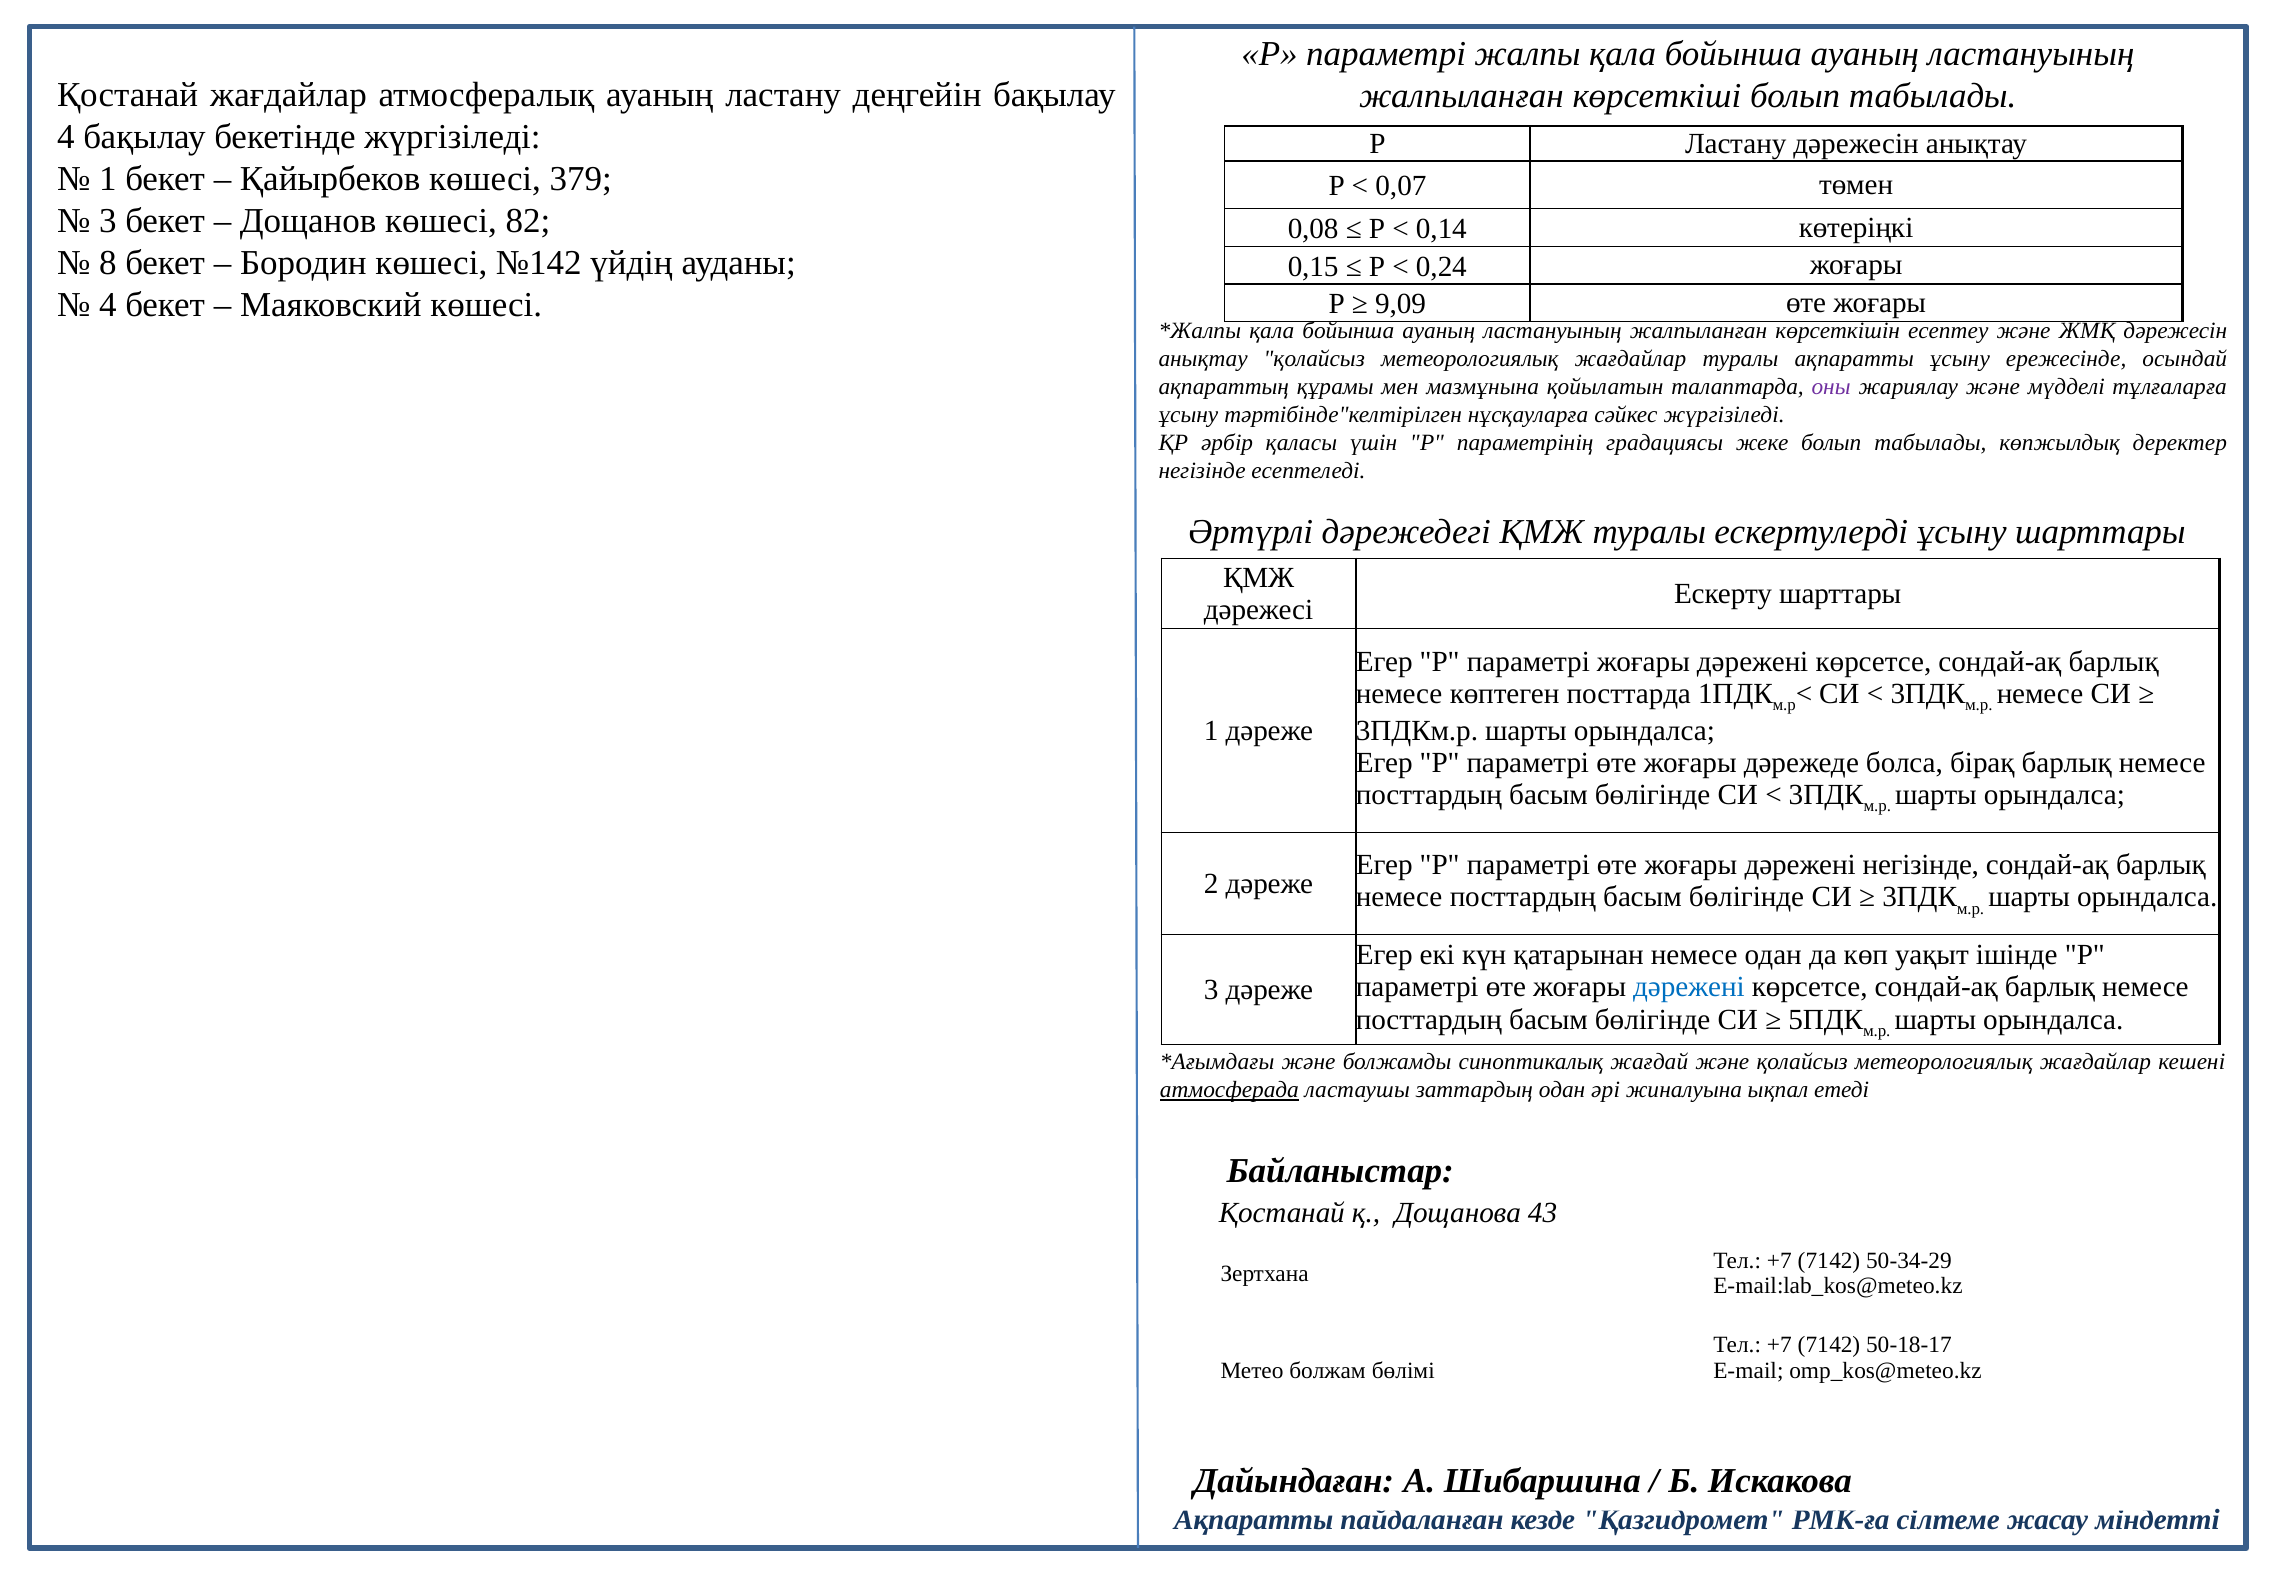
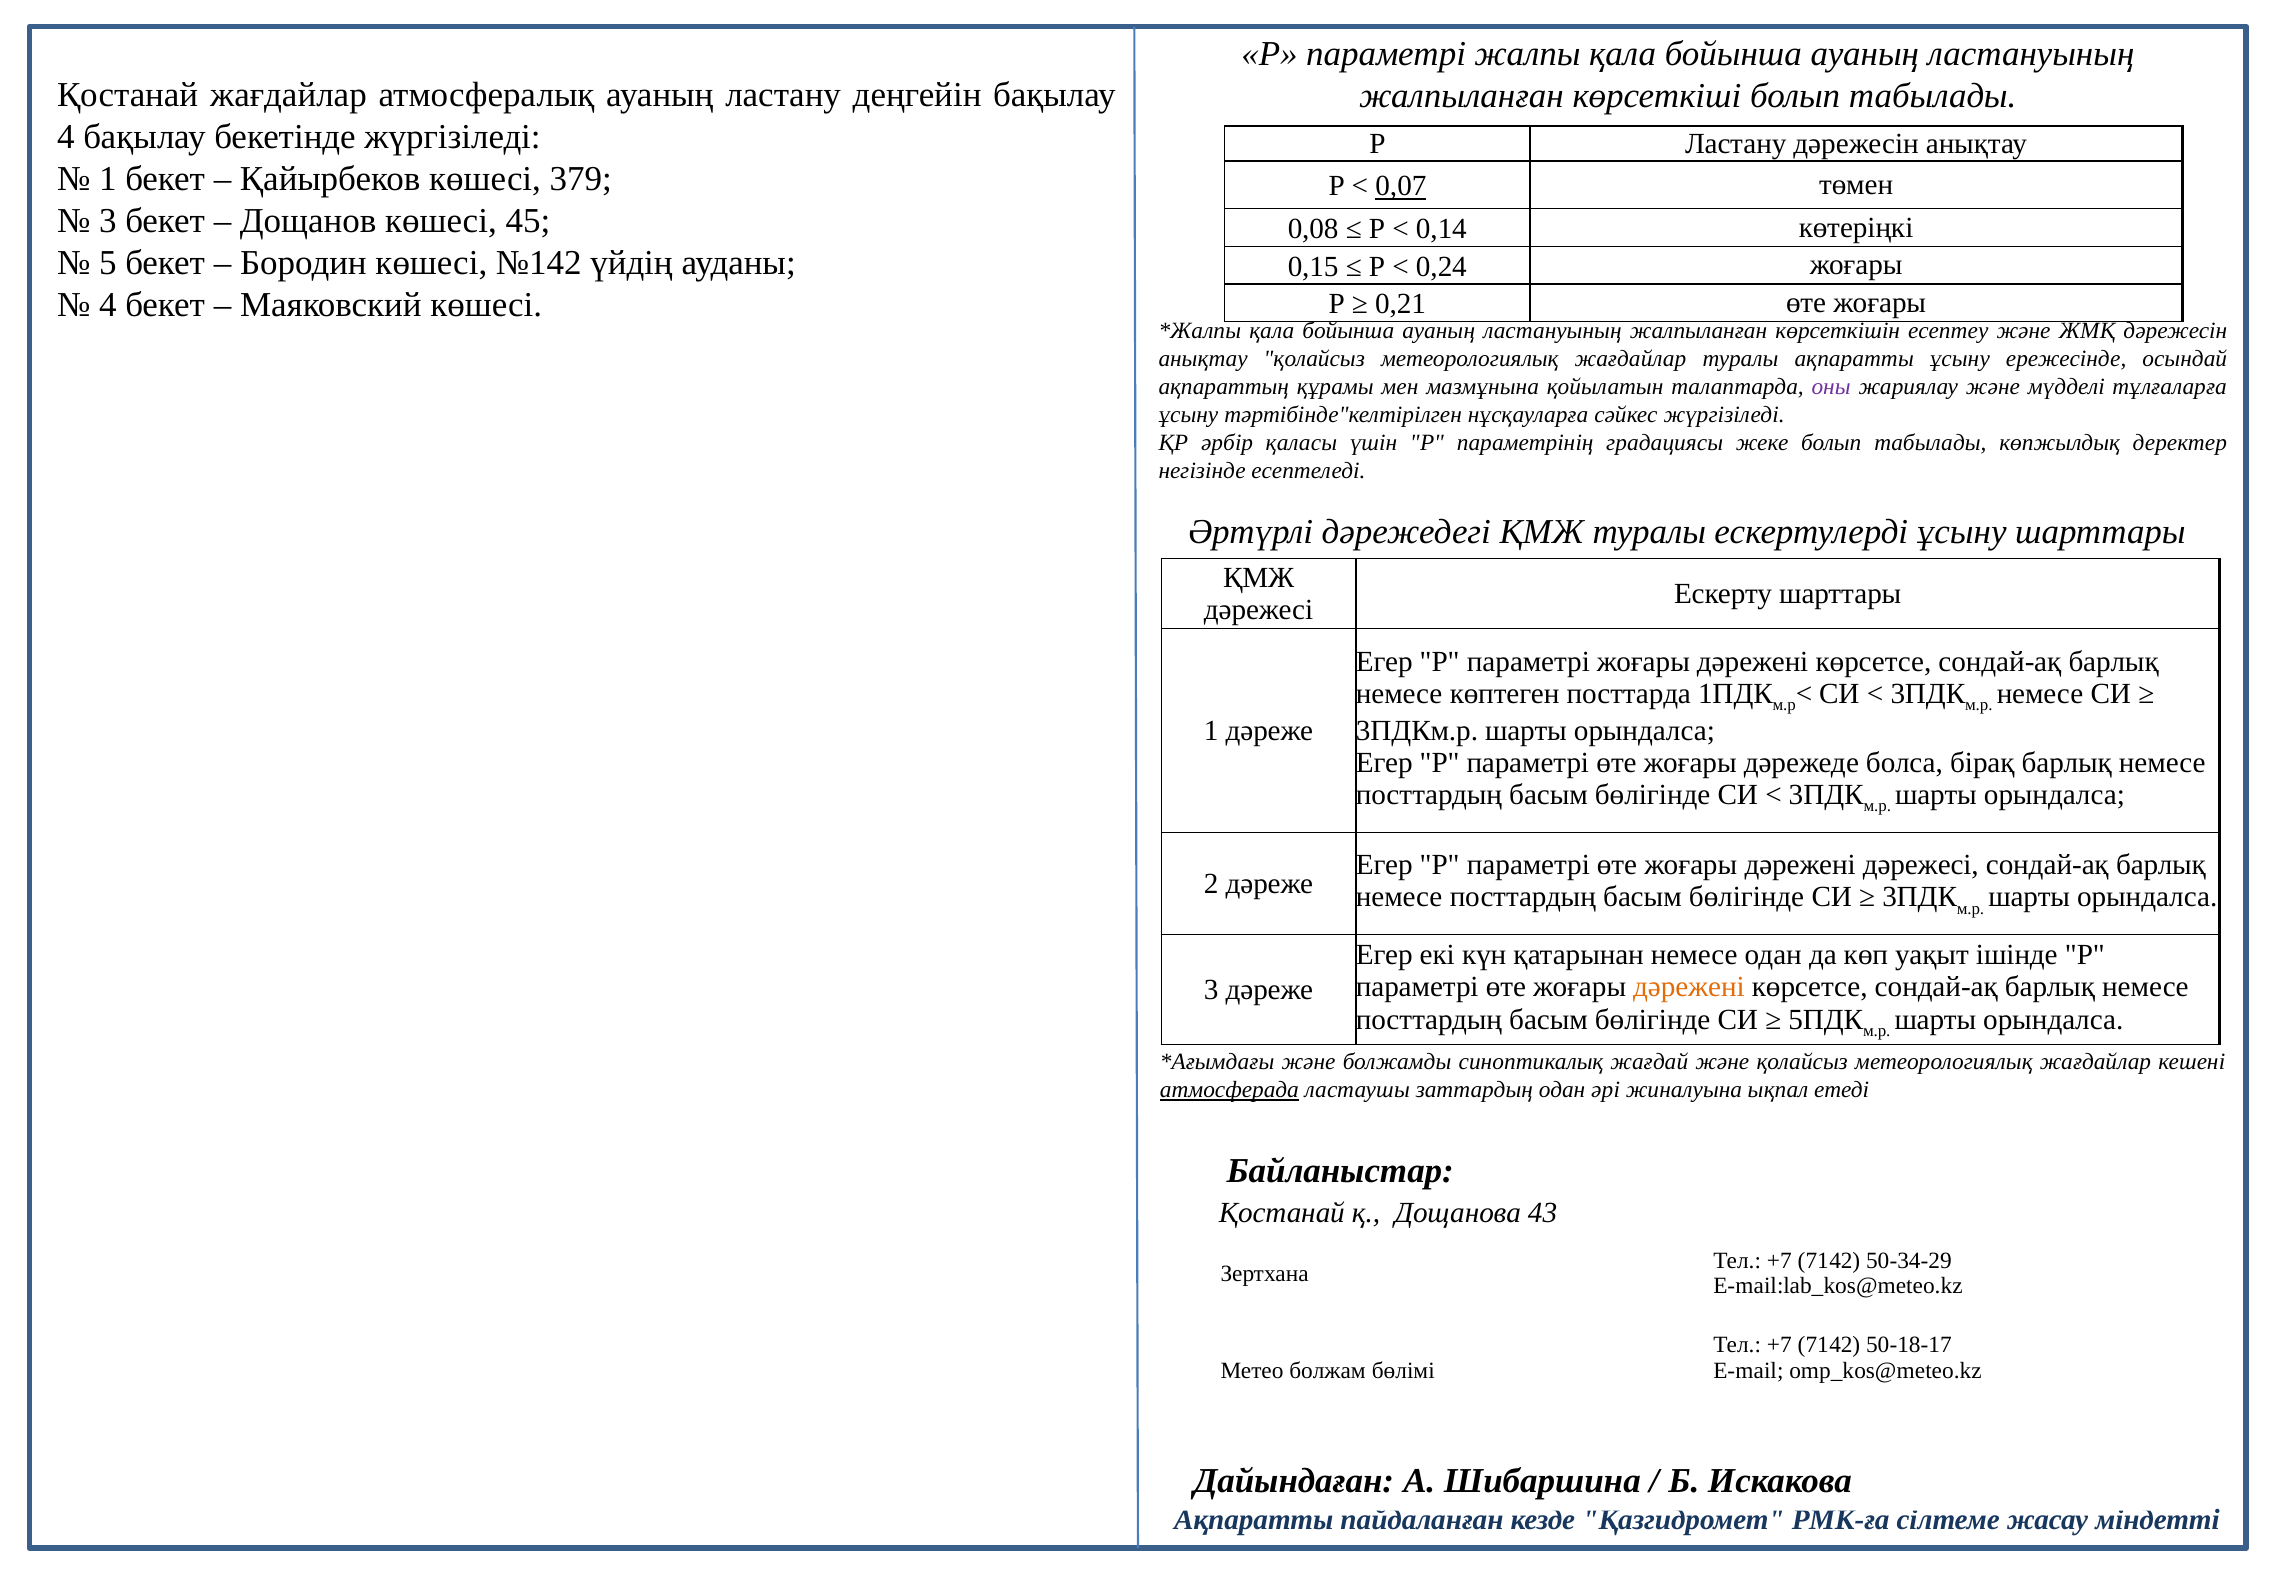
0,07 underline: none -> present (1401, 186)
82: 82 -> 45 (528, 221)
8: 8 -> 5 (108, 263)
9,09: 9,09 -> 0,21 (1401, 304)
дәрежені негізінде: негізінде -> дәрежесі (1921, 866)
дәрежені colour: blue -> orange (1689, 988)
